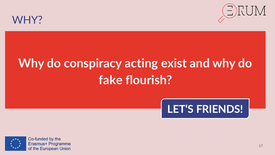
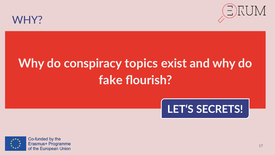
acting: acting -> topics (141, 63)
FRIENDS: FRIENDS -> SECRETS (220, 109)
